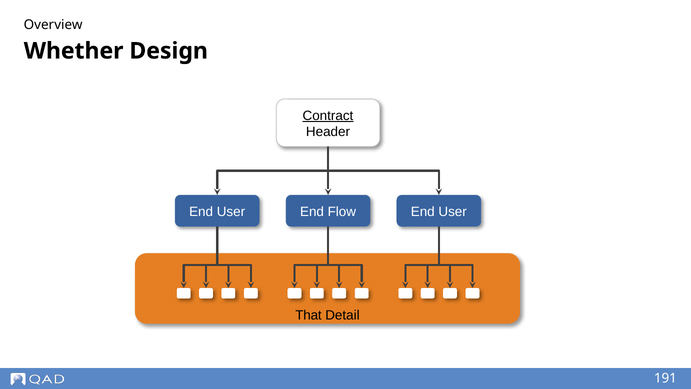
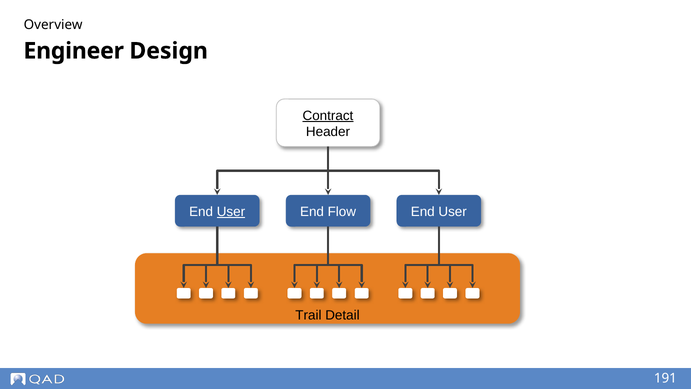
Whether: Whether -> Engineer (74, 51)
User underline: none -> present (231, 212)
That: That -> Trail (308, 315)
